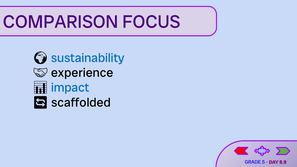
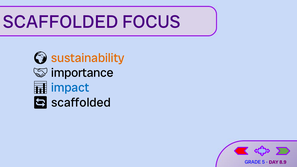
COMPARISON: COMPARISON -> SCAFFOLDED (61, 22)
sustainability colour: blue -> orange (88, 58)
experience: experience -> importance (82, 73)
